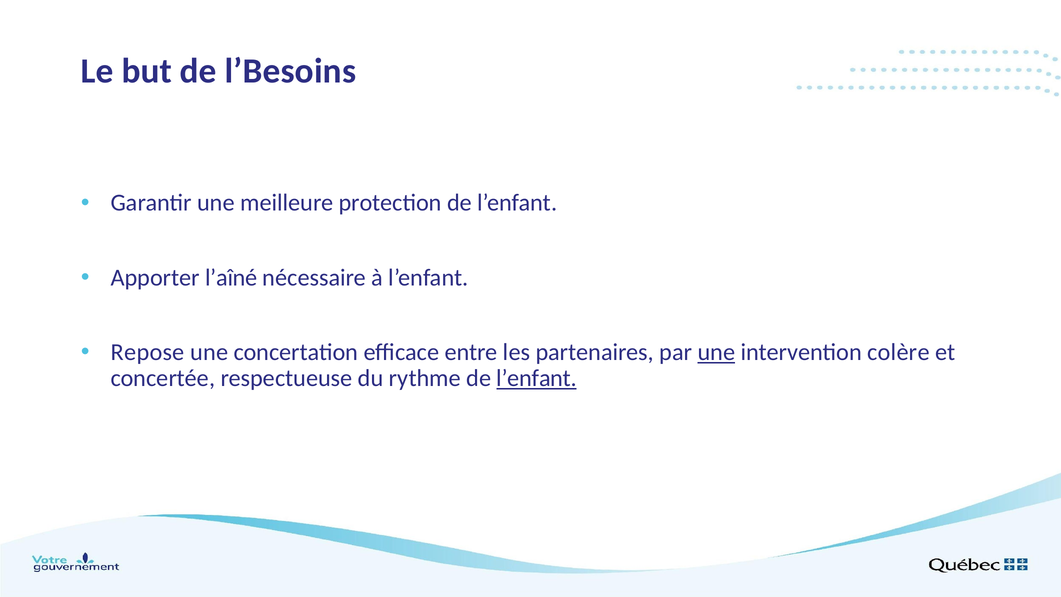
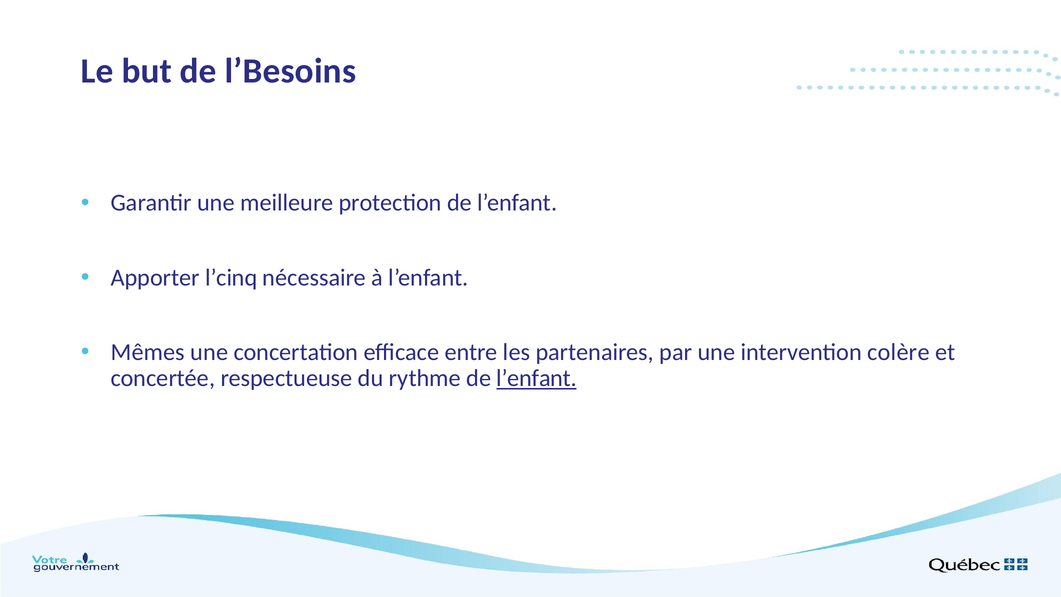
l’aîné: l’aîné -> l’cinq (231, 277)
Repose: Repose -> Mêmes (148, 352)
une underline: present -> none (716, 352)
